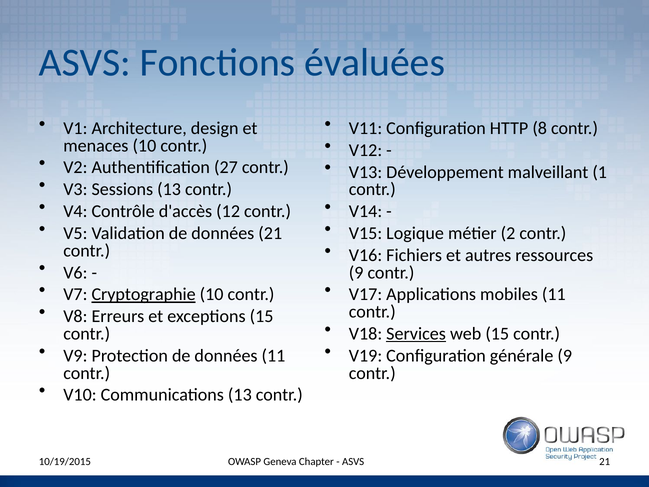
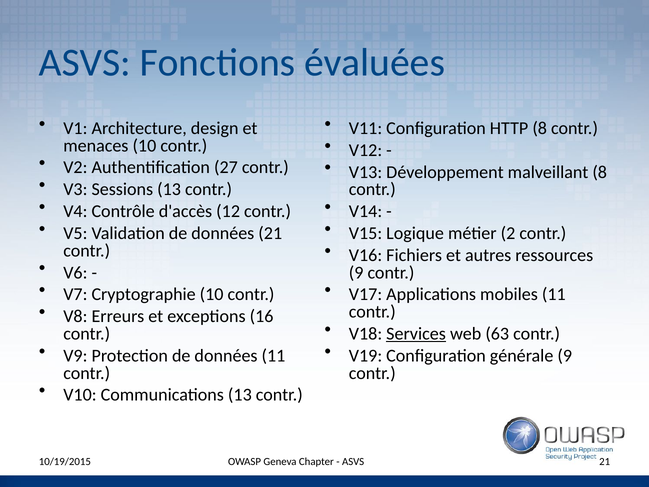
malveillant 1: 1 -> 8 (600, 172)
Cryptographie underline: present -> none (144, 294)
exceptions 15: 15 -> 16 (262, 316)
web 15: 15 -> 63 (497, 334)
